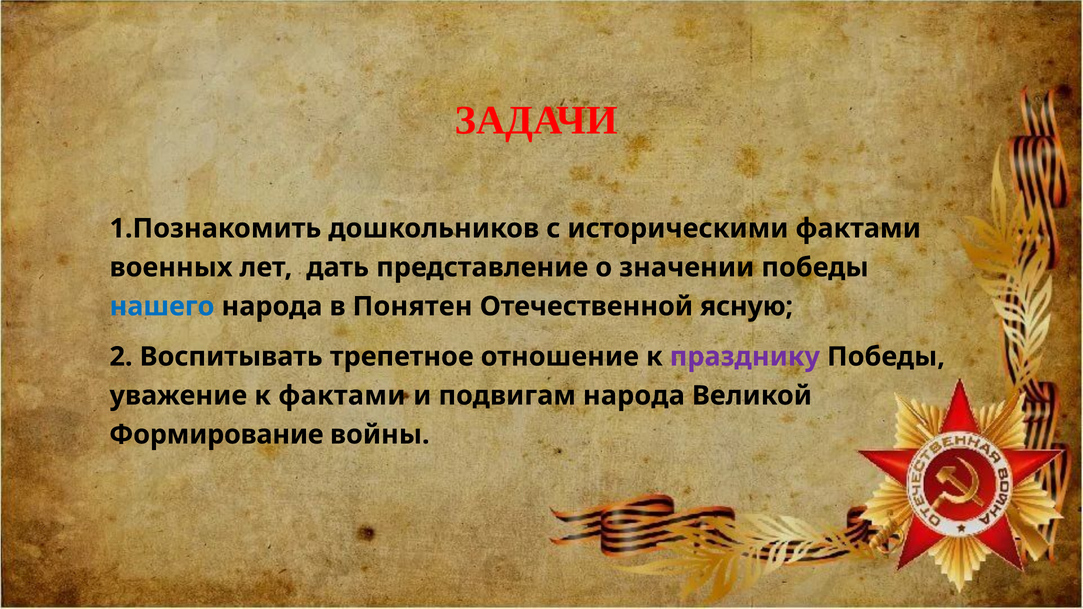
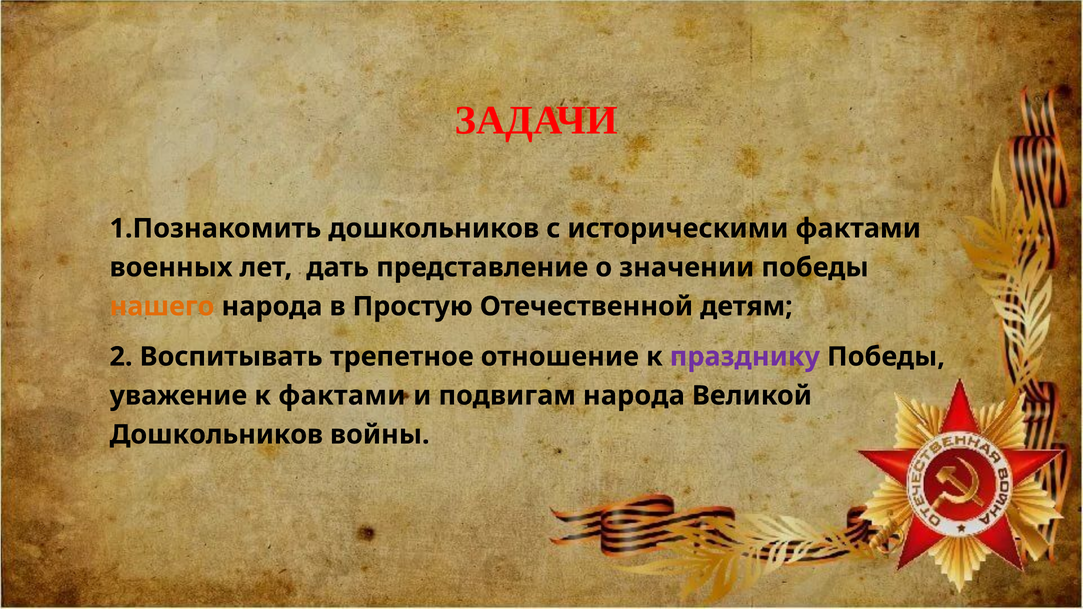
нашего colour: blue -> orange (162, 306)
Понятен: Понятен -> Простую (413, 306)
ясную: ясную -> детям (746, 306)
Формирование: Формирование -> Дошкольников (216, 435)
